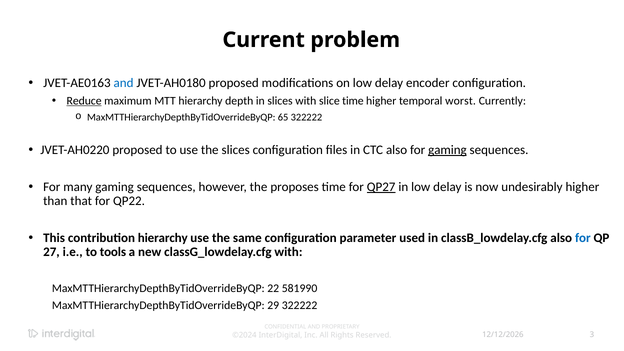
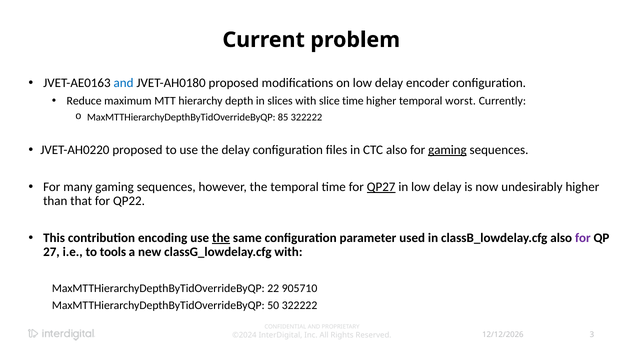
Reduce underline: present -> none (84, 101)
65: 65 -> 85 (283, 117)
the slices: slices -> delay (236, 150)
the proposes: proposes -> temporal (295, 187)
contribution hierarchy: hierarchy -> encoding (163, 238)
the underline: none -> present (221, 238)
for colour: blue -> purple (583, 238)
581990: 581990 -> 905710 (300, 288)
29: 29 -> 50 (273, 305)
